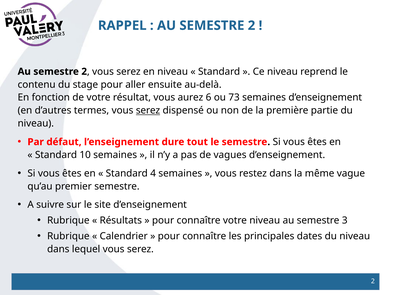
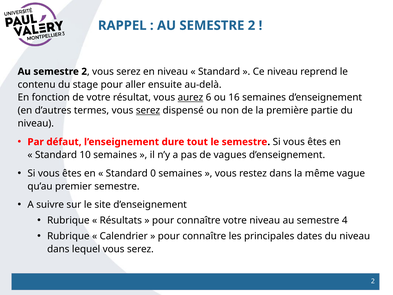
aurez underline: none -> present (190, 97)
73: 73 -> 16 (234, 97)
4: 4 -> 0 (153, 173)
3: 3 -> 4 (345, 220)
